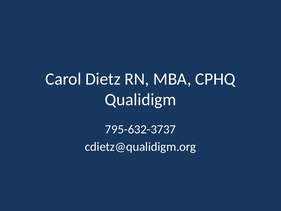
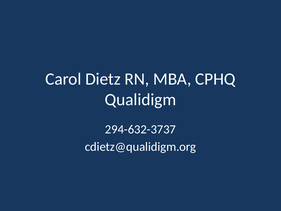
795-632-3737: 795-632-3737 -> 294-632-3737 (140, 129)
